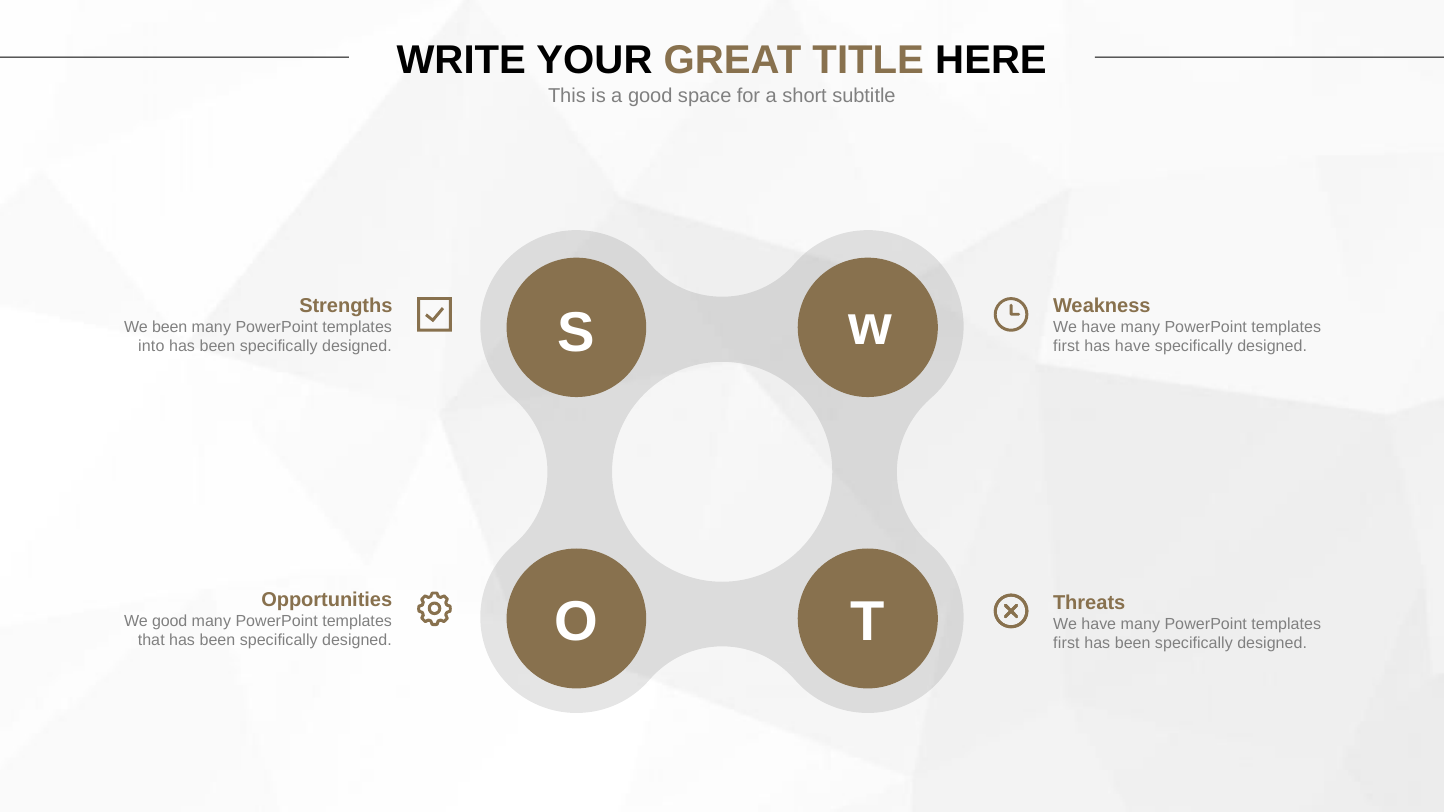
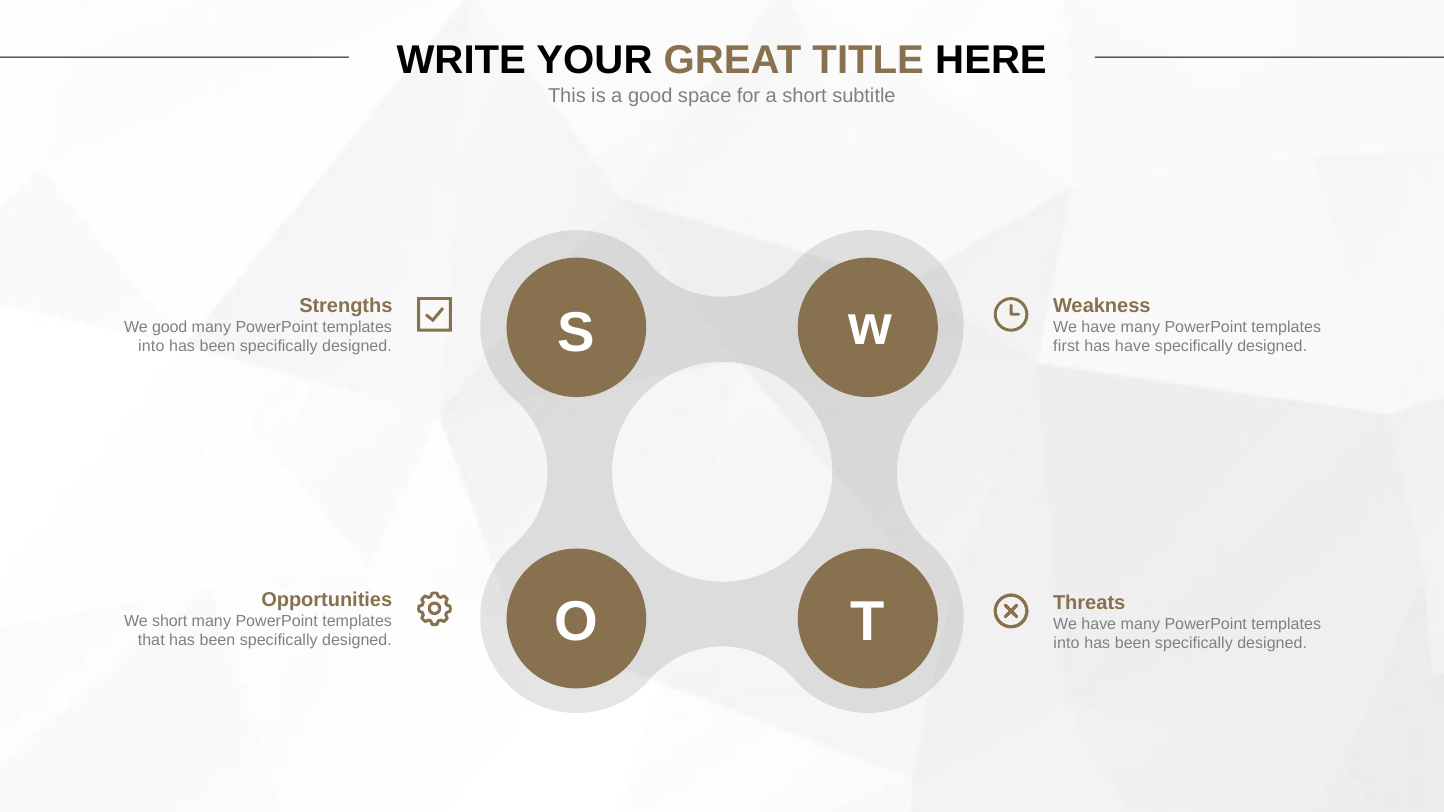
We been: been -> good (170, 327)
We good: good -> short (170, 621)
first: first -> into (1066, 643)
